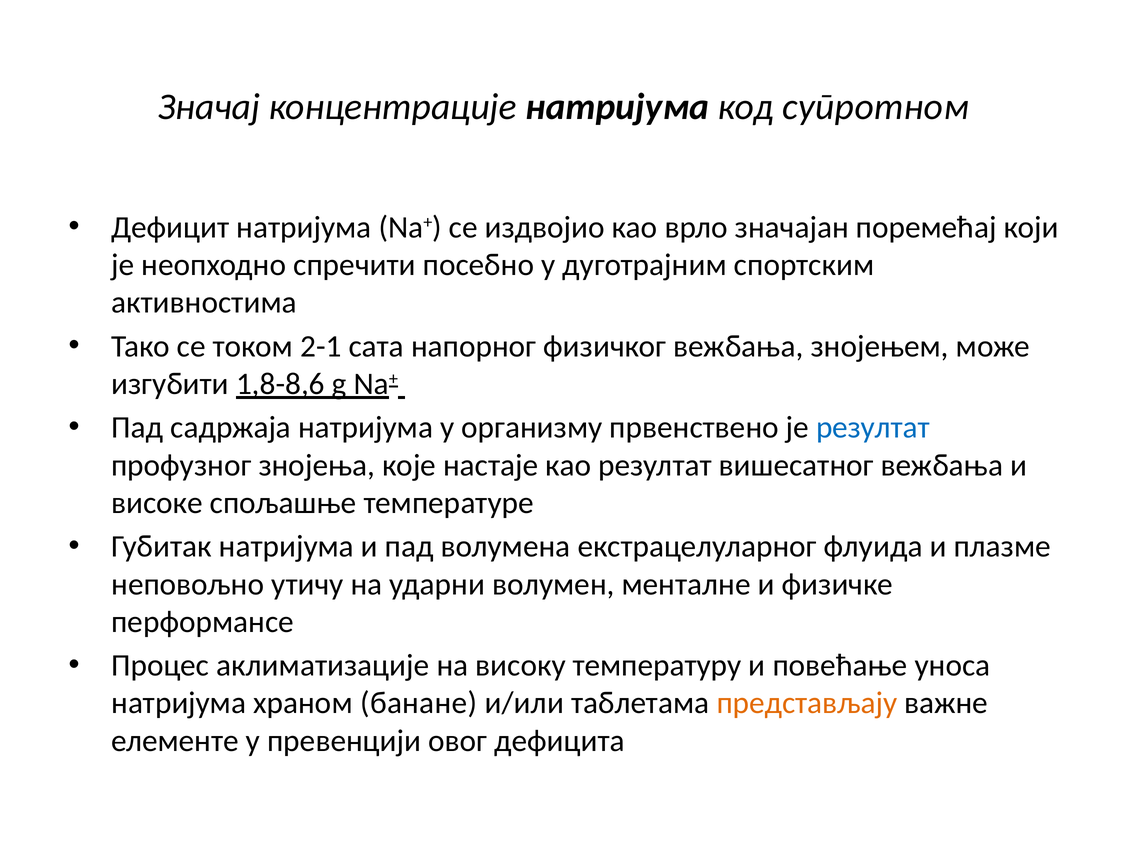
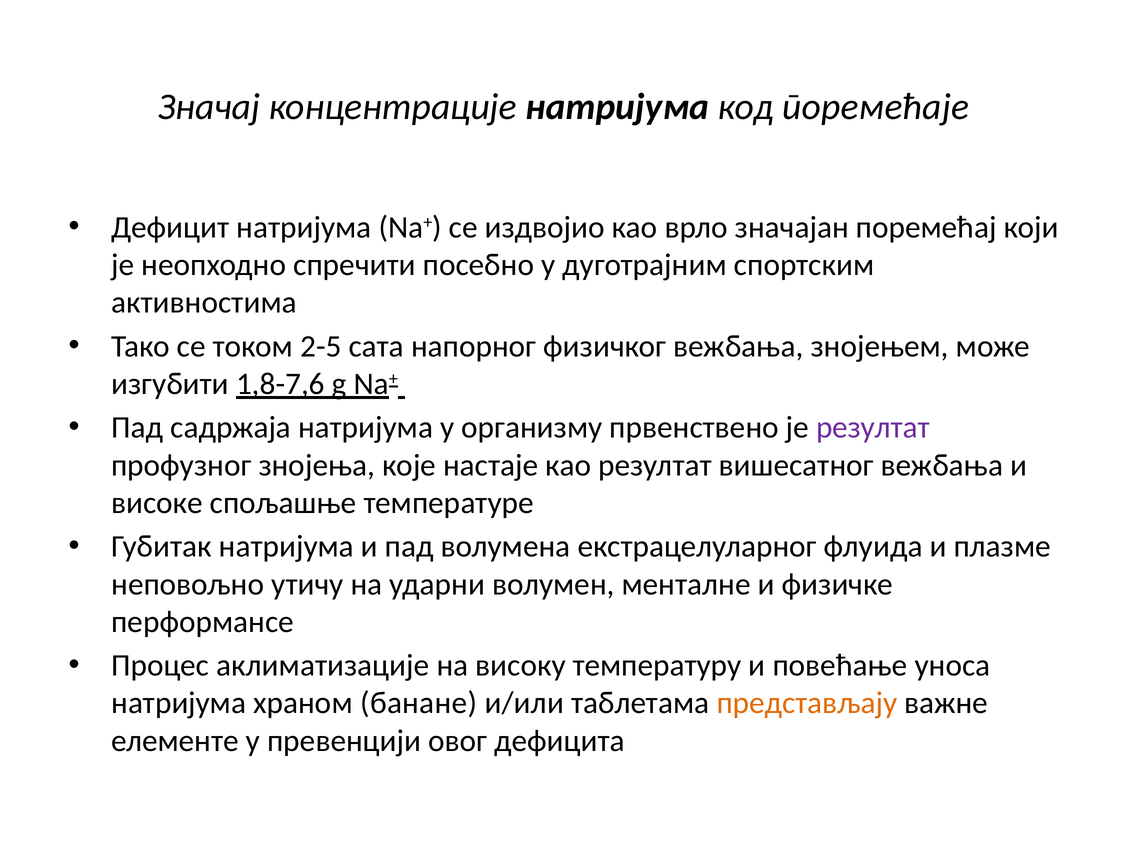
супротном: супротном -> поремећаје (876, 107)
2-1: 2-1 -> 2-5 (321, 346)
1,8-8,6: 1,8-8,6 -> 1,8-7,6 (280, 384)
резултат colour: blue -> purple (873, 428)
